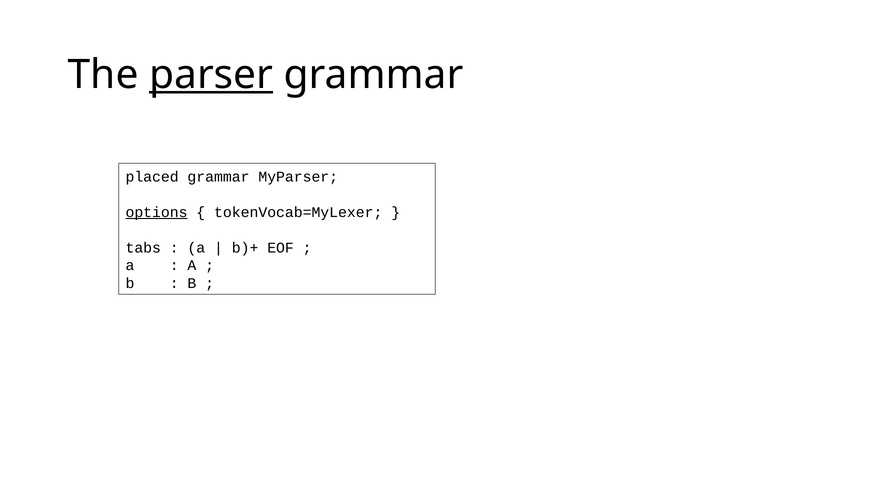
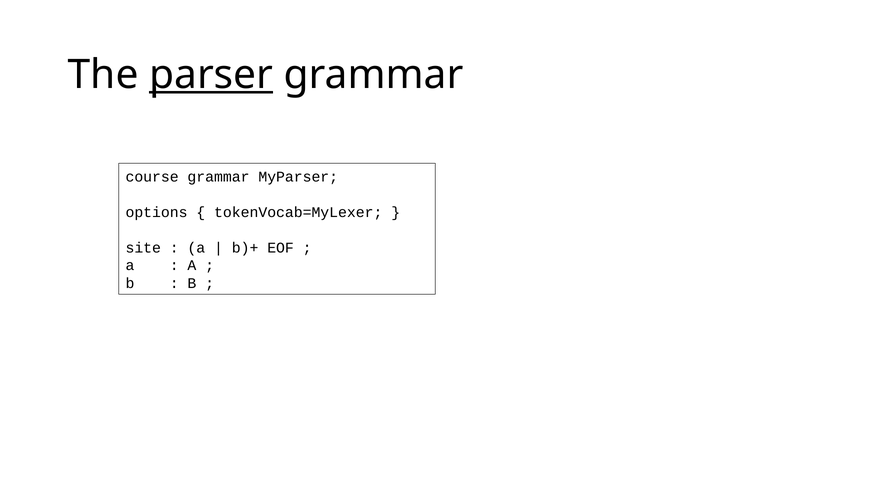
placed: placed -> course (152, 177)
options underline: present -> none (157, 212)
tabs: tabs -> site (143, 248)
